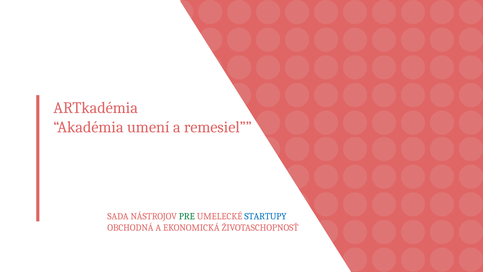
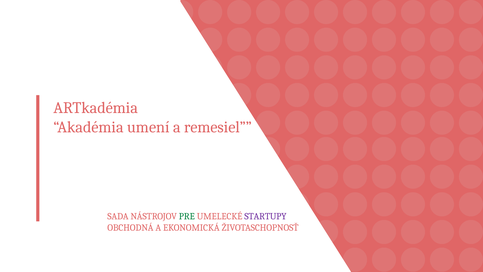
STARTUPY colour: blue -> purple (265, 216)
